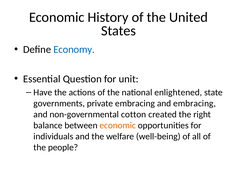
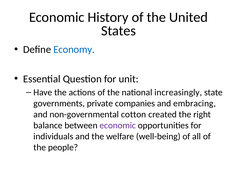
enlightened: enlightened -> increasingly (178, 93)
private embracing: embracing -> companies (135, 104)
economic colour: orange -> purple (118, 126)
